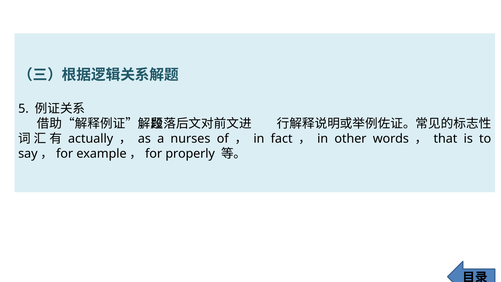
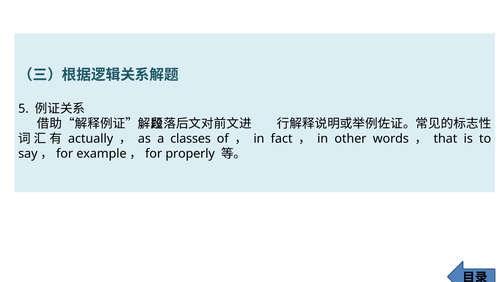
nurses: nurses -> classes (191, 139)
